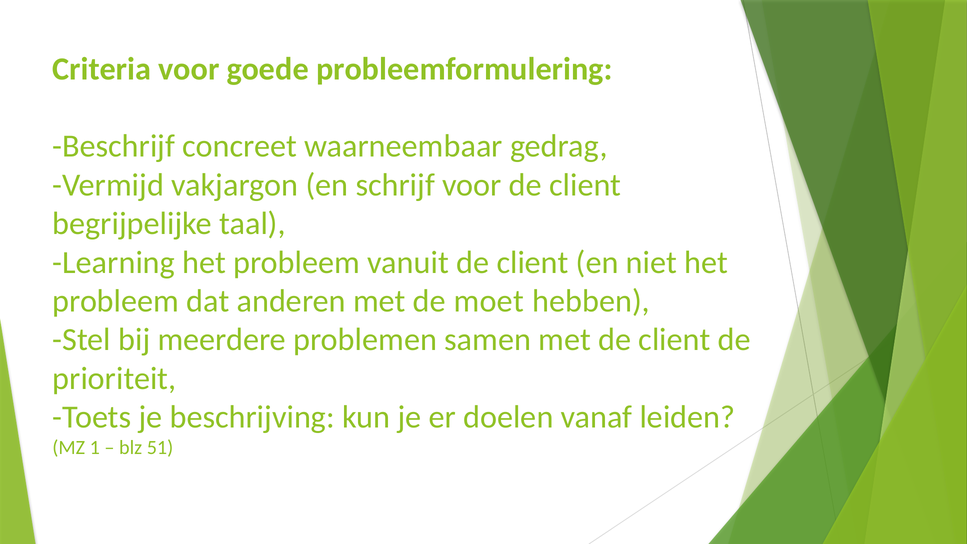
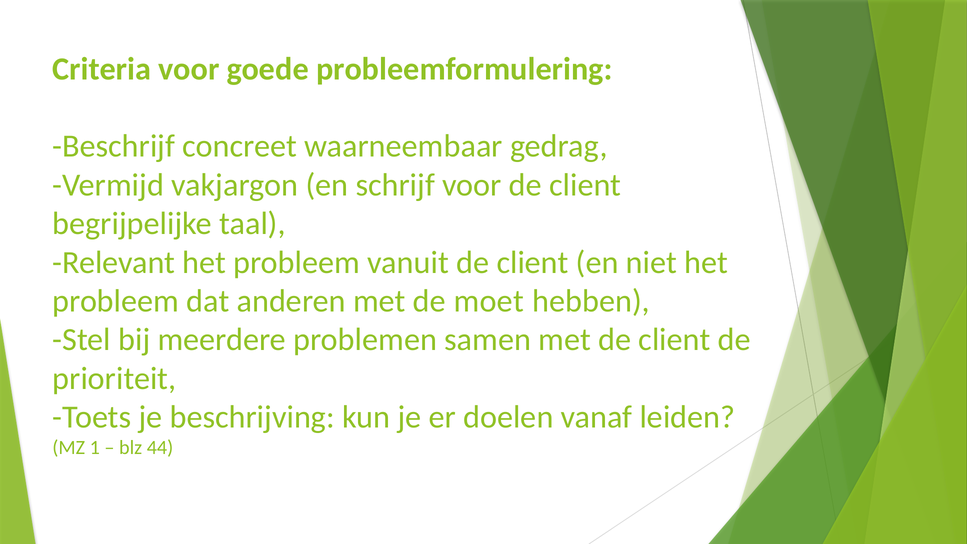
Learning: Learning -> Relevant (114, 262)
51: 51 -> 44 (160, 448)
